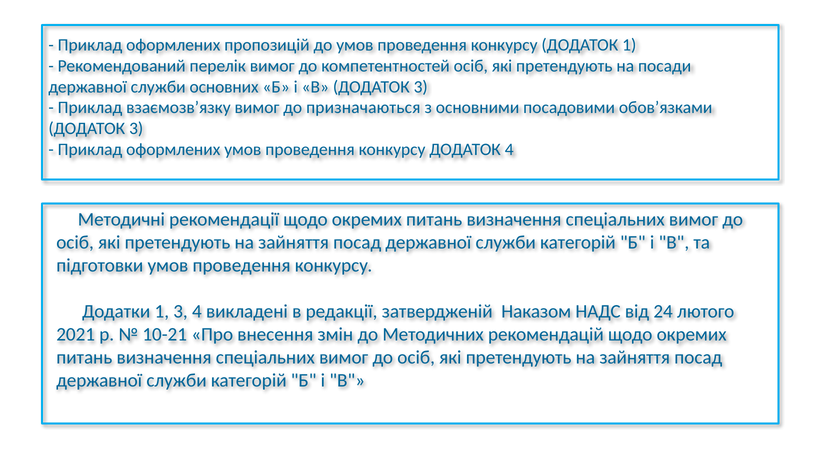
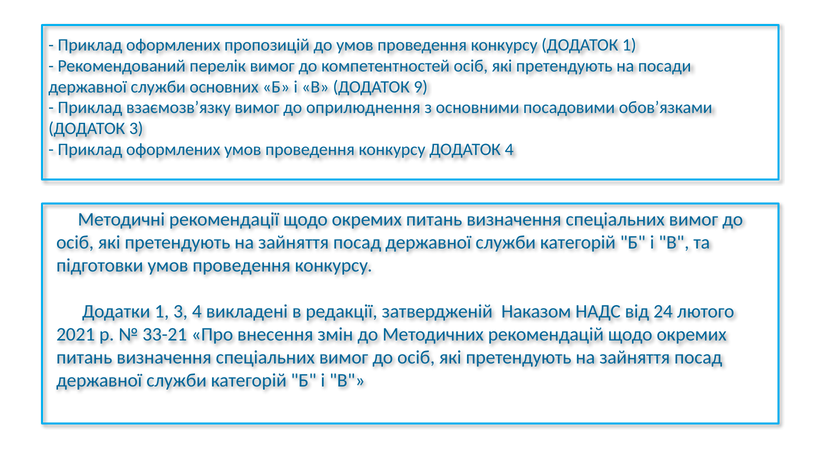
В ДОДАТОК 3: 3 -> 9 (421, 87)
призначаються: призначаються -> оприлюднення (363, 108)
10-21: 10-21 -> 33-21 (165, 335)
